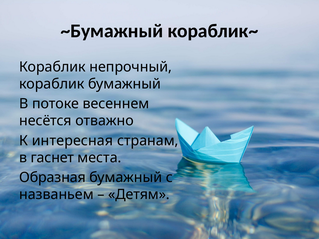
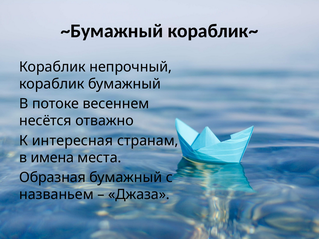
гаснет: гаснет -> имена (52, 158)
Детям: Детям -> Джаза (139, 195)
